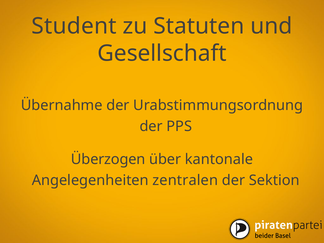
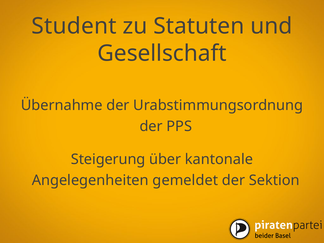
Überzogen: Überzogen -> Steigerung (108, 159)
zentralen: zentralen -> gemeldet (185, 180)
